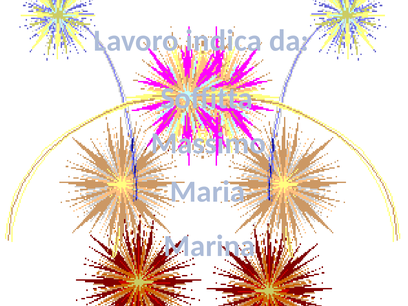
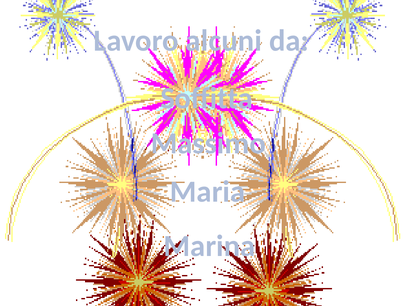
indica: indica -> alcuni (224, 41)
